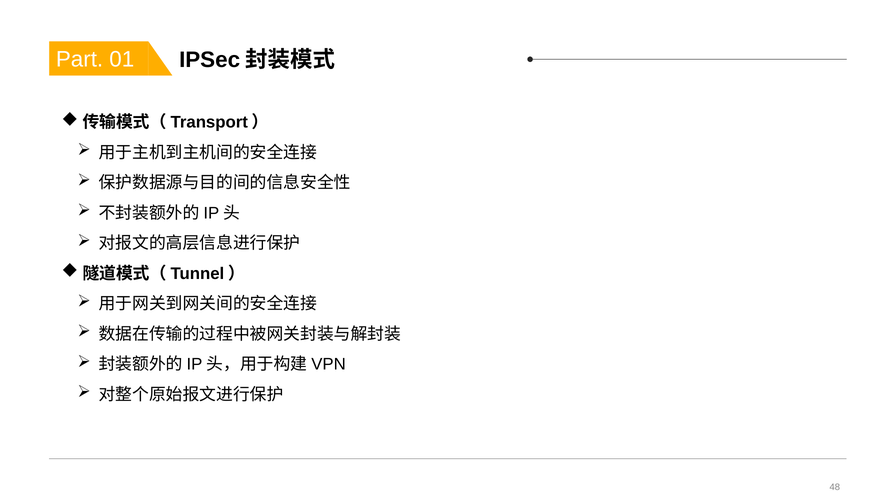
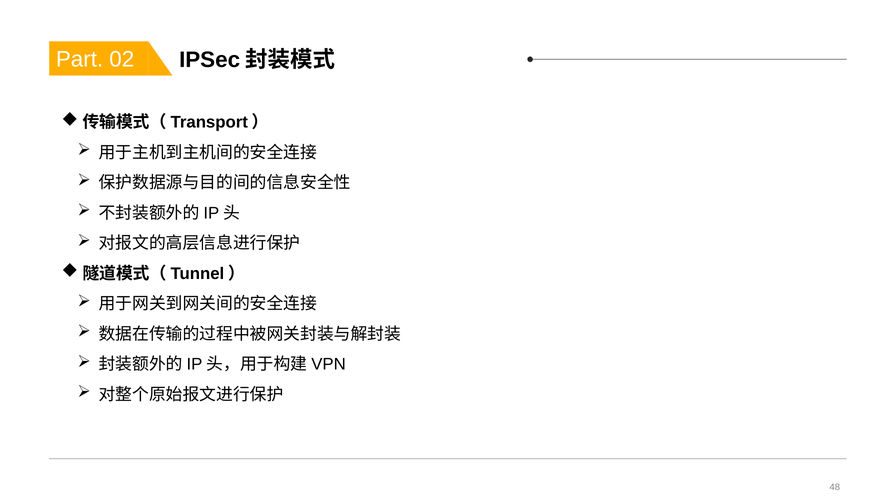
01: 01 -> 02 (122, 59)
